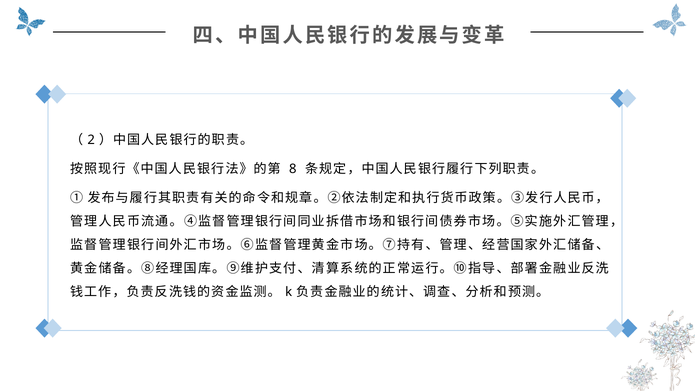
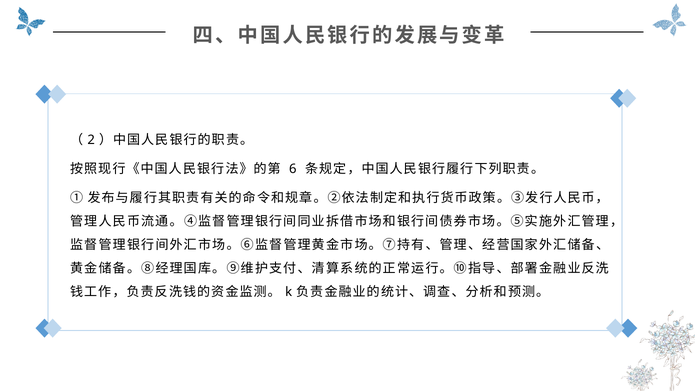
8: 8 -> 6 (293, 169)
